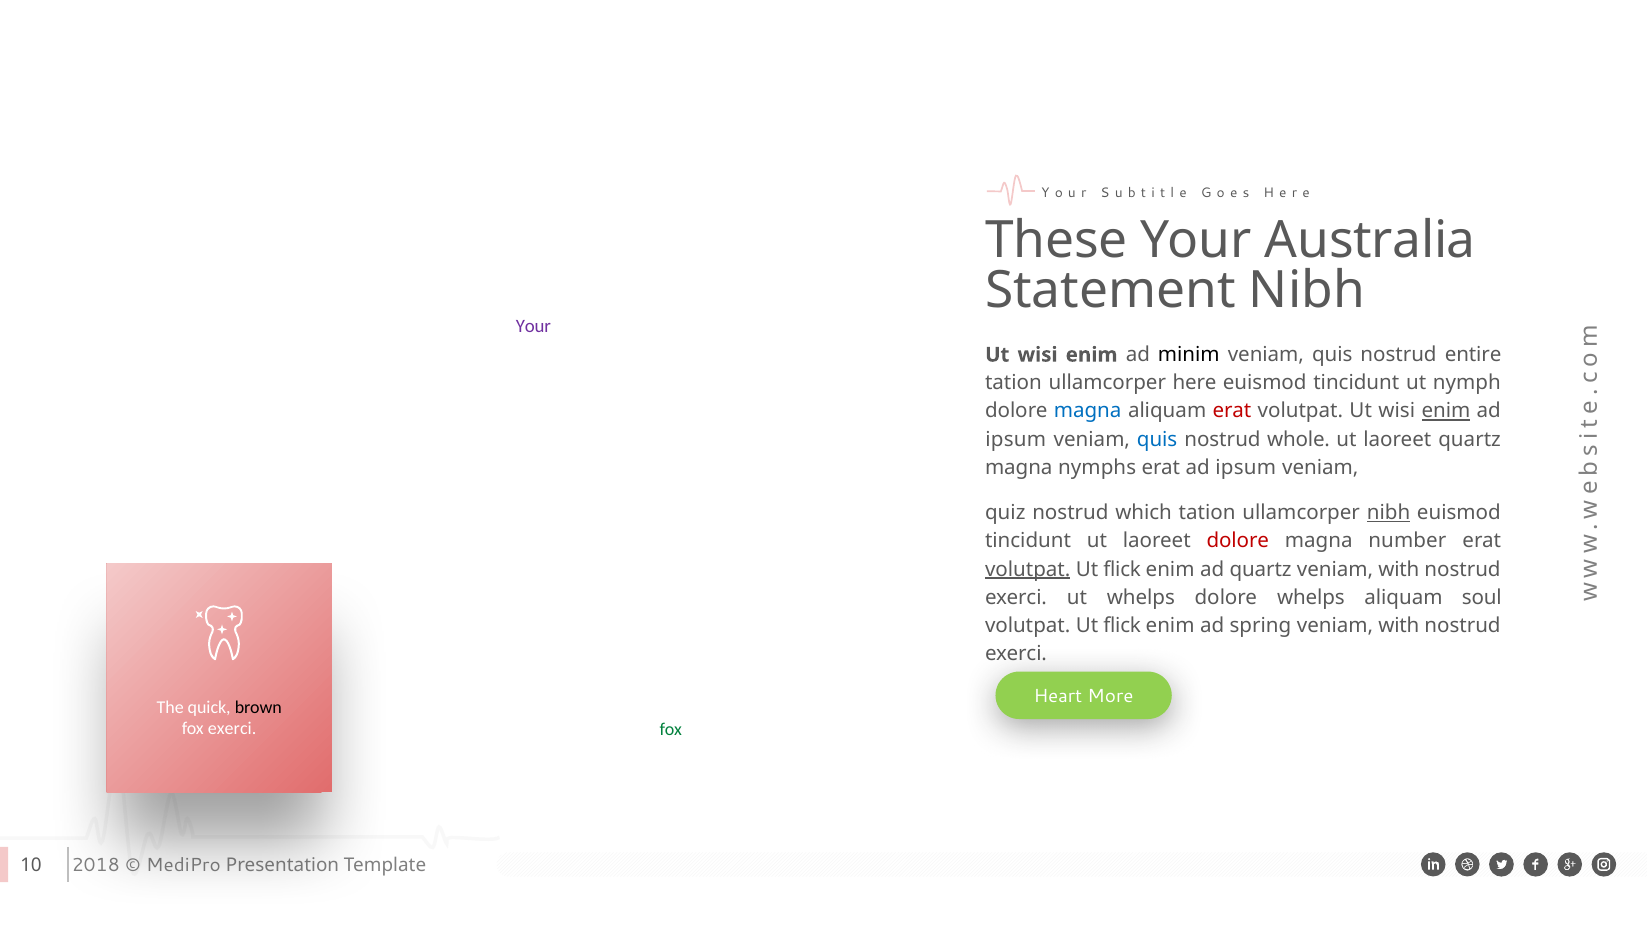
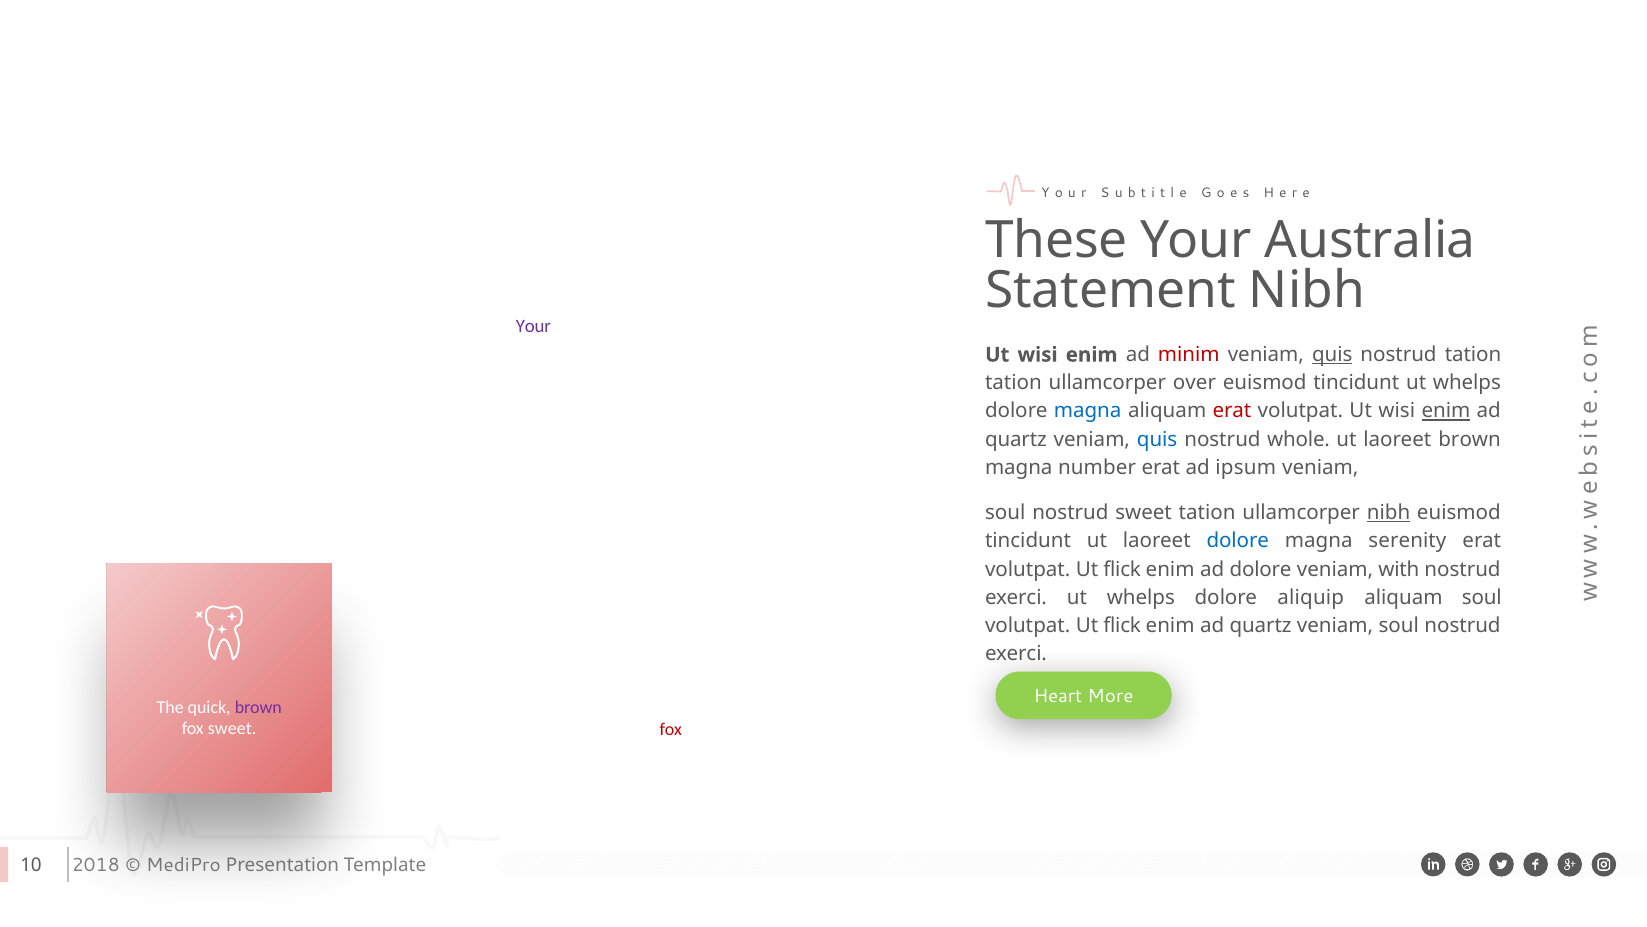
minim colour: black -> red (1189, 355)
quis underline: none -> present (1332, 355)
nostrud entire: entire -> tation (1473, 355)
ullamcorper here: here -> over (1194, 383)
tincidunt ut nymph: nymph -> whelps (1467, 383)
ipsum: ipsum -> quartz (1016, 439)
laoreet quartz: quartz -> brown (1470, 439)
nymphs: nymphs -> number (1097, 467)
quiz: quiz -> soul (1005, 513)
nostrud which: which -> sweet (1144, 513)
dolore colour: red -> blue (1238, 541)
number: number -> serenity (1407, 541)
volutpat underline: present -> none (1028, 569)
ad quartz: quartz -> dolore (1261, 569)
dolore whelps: whelps -> aliquip (1311, 597)
spring: spring -> quartz (1261, 625)
with: with -> soul (1399, 625)
brown colour: black -> purple (258, 707)
fox exerci: exerci -> sweet (232, 728)
fox colour: green -> red (671, 729)
